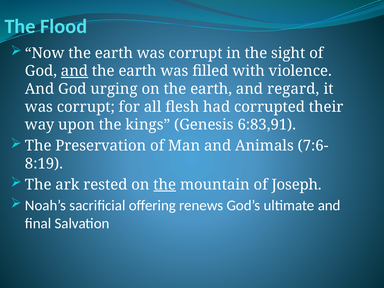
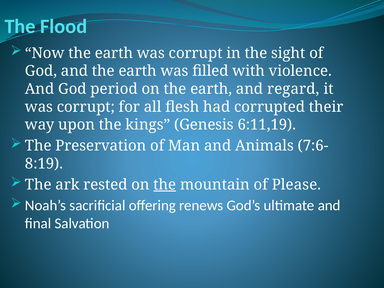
and underline: present -> none (75, 71)
urging: urging -> period (114, 89)
6:83,91: 6:83,91 -> 6:11,19 (267, 125)
Joseph: Joseph -> Please (296, 185)
